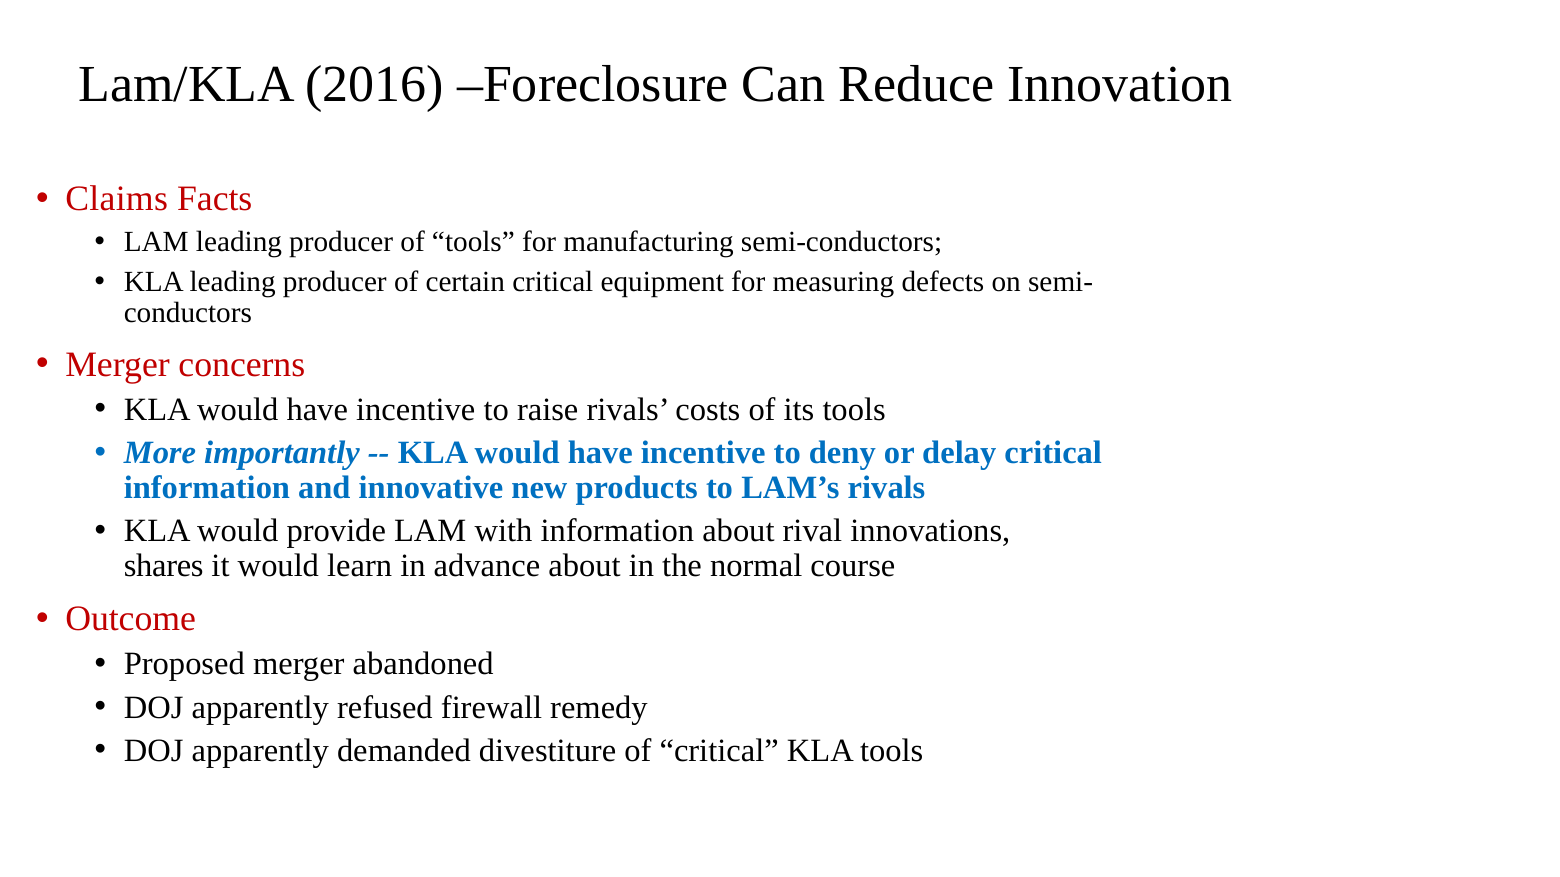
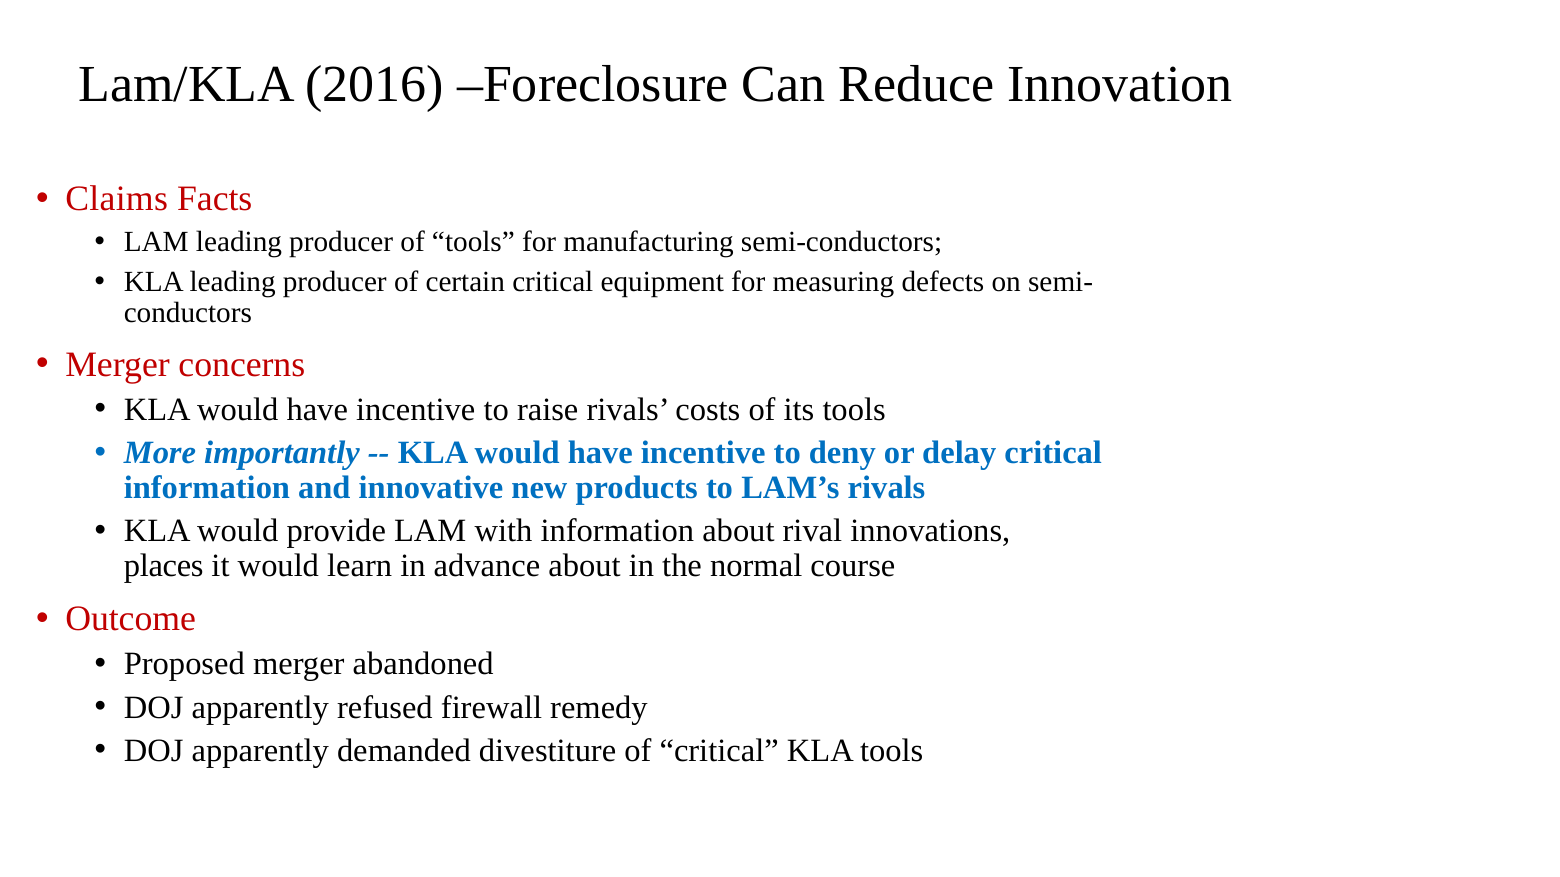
shares: shares -> places (164, 566)
